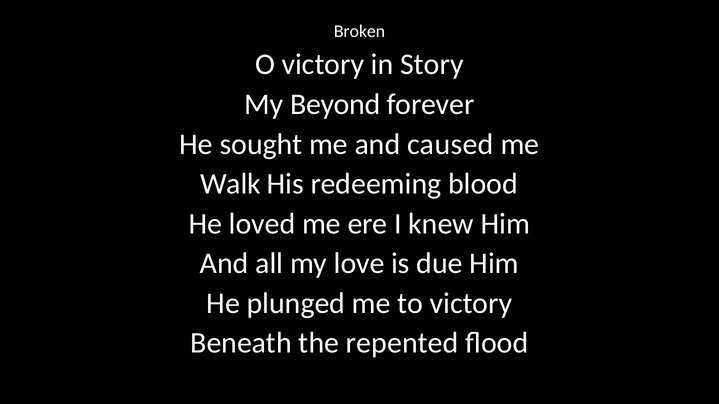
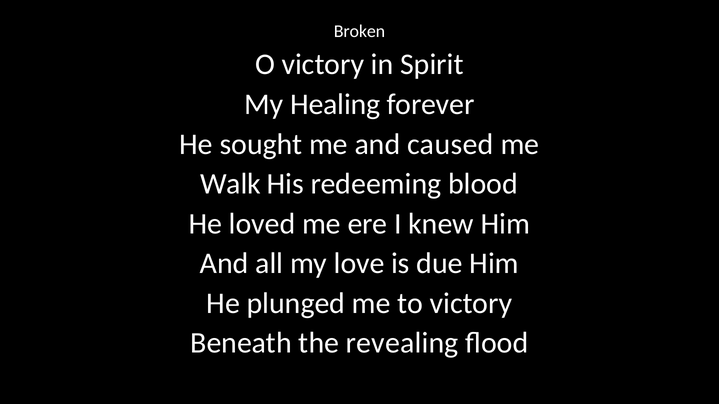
Story: Story -> Spirit (432, 65)
Beyond: Beyond -> Healing (335, 105)
repented: repented -> revealing (402, 343)
